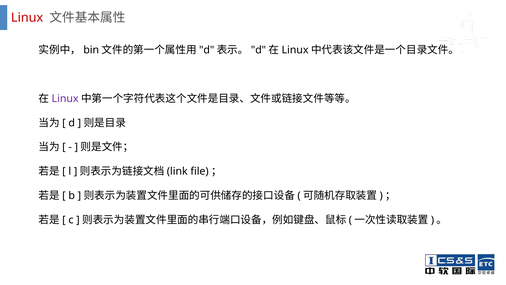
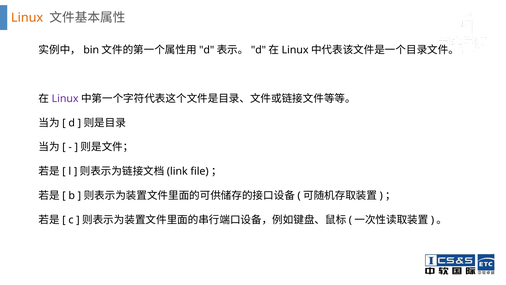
Linux colour: red -> orange (27, 18)
